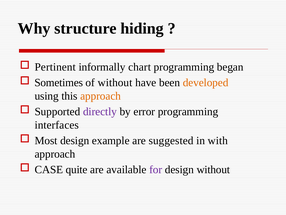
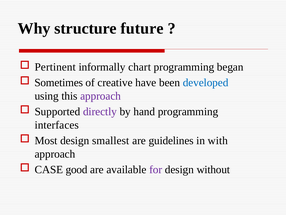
hiding: hiding -> future (142, 28)
of without: without -> creative (115, 82)
developed colour: orange -> blue (206, 82)
approach colour: orange -> purple (101, 96)
error: error -> hand (144, 111)
example: example -> smallest (111, 140)
suggested: suggested -> guidelines (171, 140)
quite: quite -> good (77, 169)
